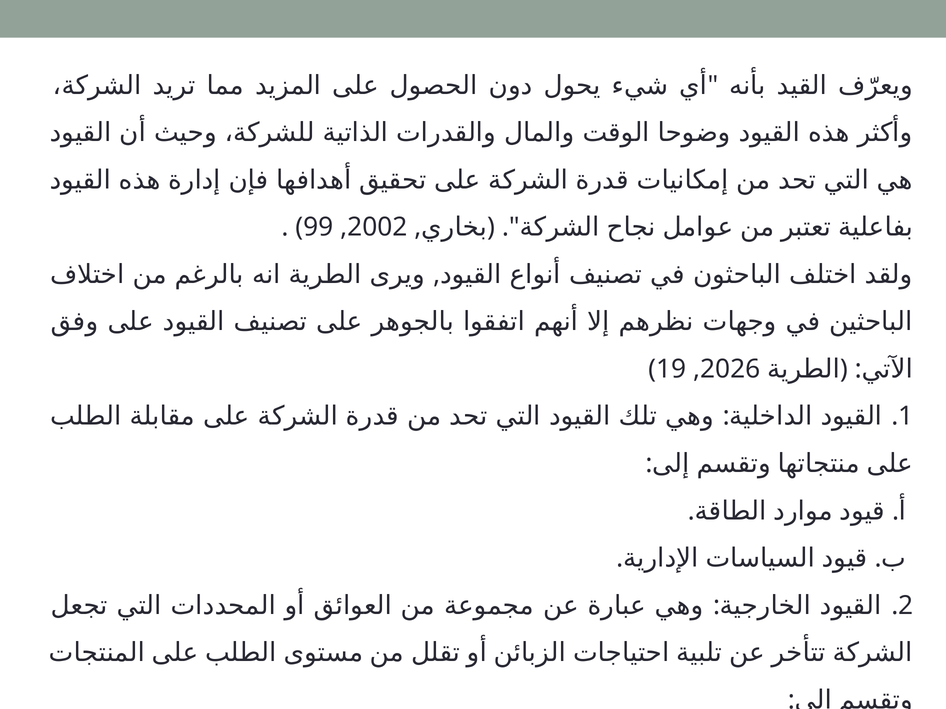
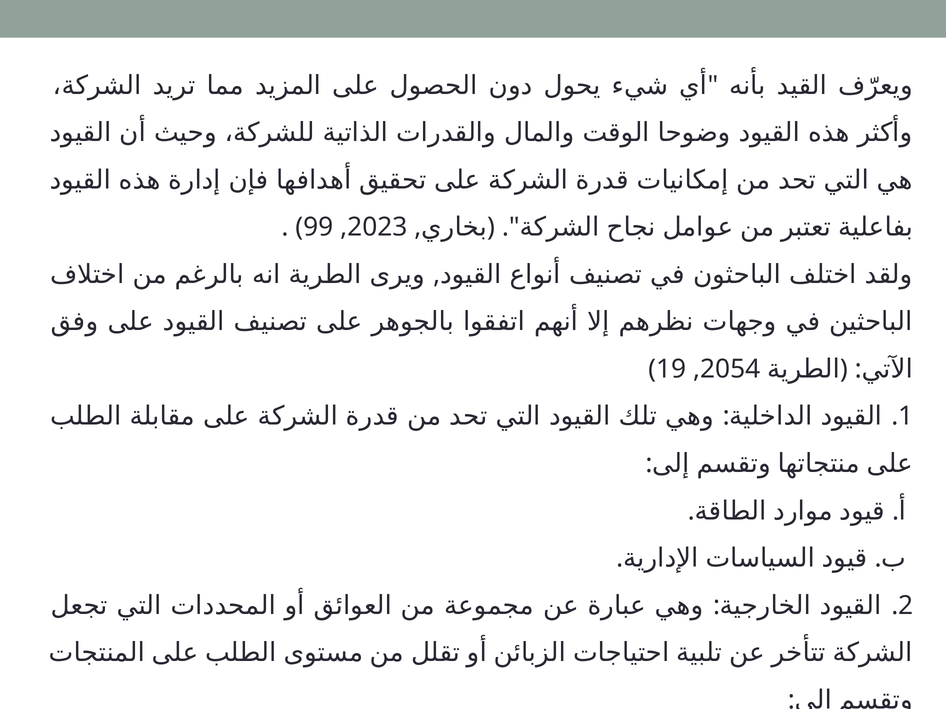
2002: 2002 -> 2023 (377, 227)
2026: 2026 -> 2054 (730, 369)
